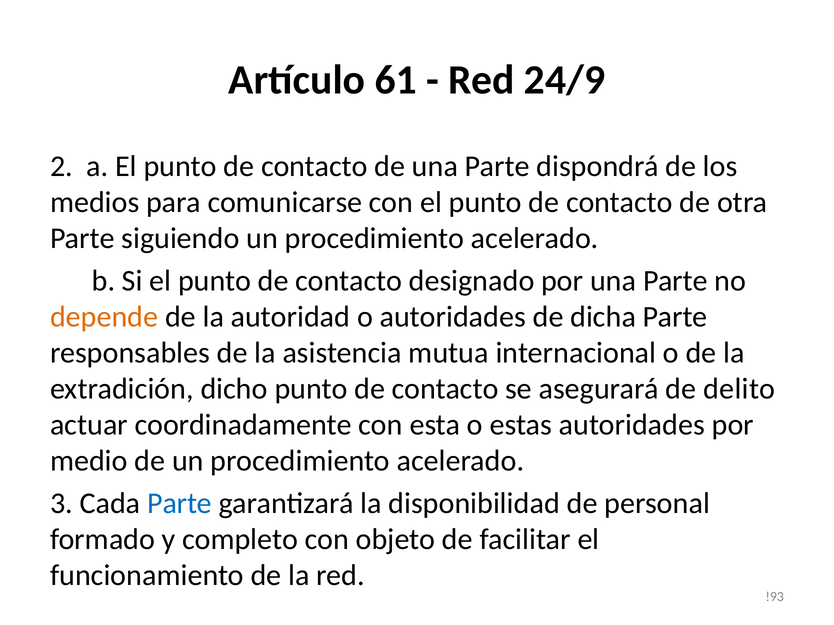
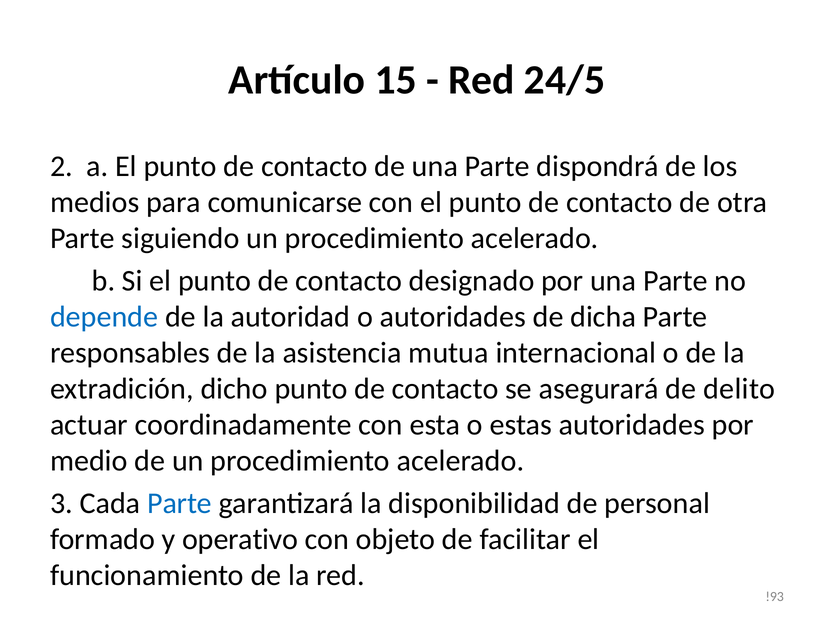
61: 61 -> 15 (396, 80)
24/9: 24/9 -> 24/5 (565, 80)
depende colour: orange -> blue (104, 317)
completo: completo -> operativo (240, 540)
